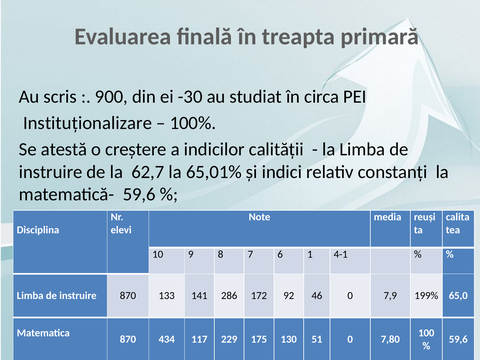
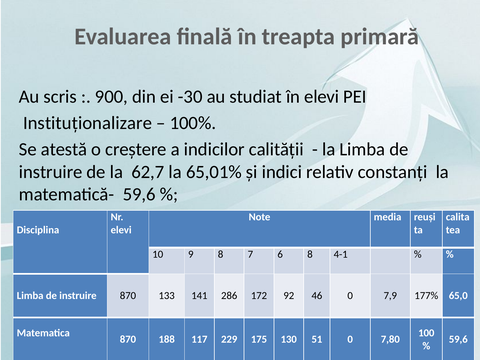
în circa: circa -> elevi (322, 97)
6 1: 1 -> 8 (310, 254)
199%: 199% -> 177% (426, 296)
434: 434 -> 188 (167, 339)
